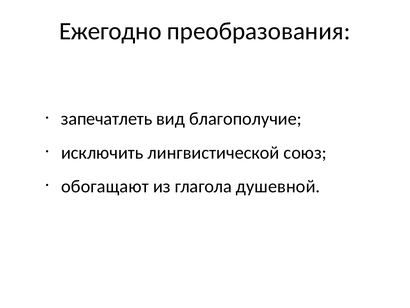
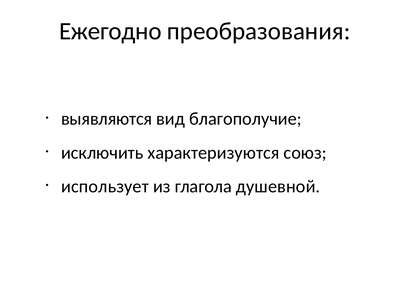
запечатлеть: запечатлеть -> выявляются (107, 119)
лингвистической: лингвистической -> характеризуются (214, 152)
обогащают: обогащают -> использует (105, 186)
